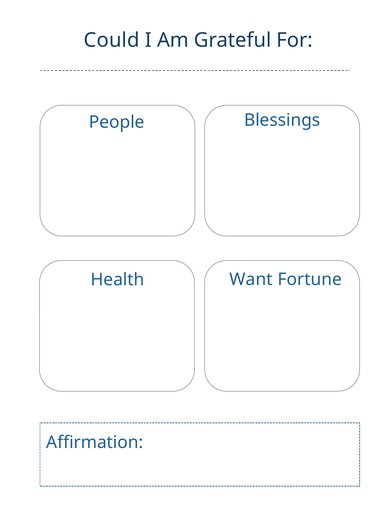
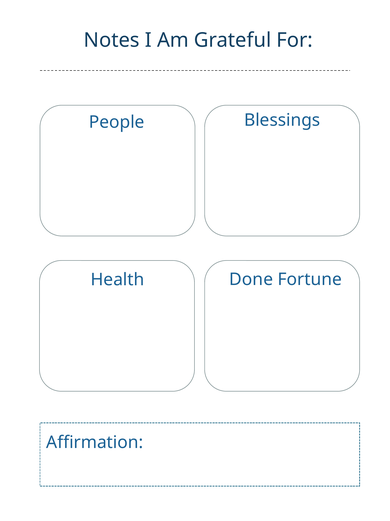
Could: Could -> Notes (112, 40)
Want: Want -> Done (251, 279)
